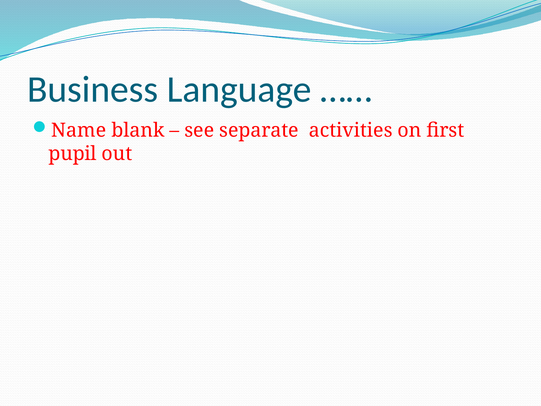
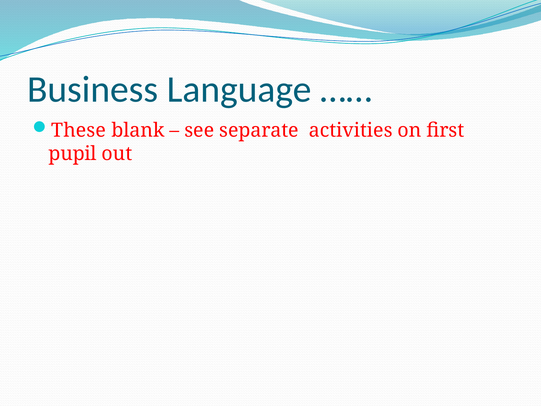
Name: Name -> These (79, 130)
